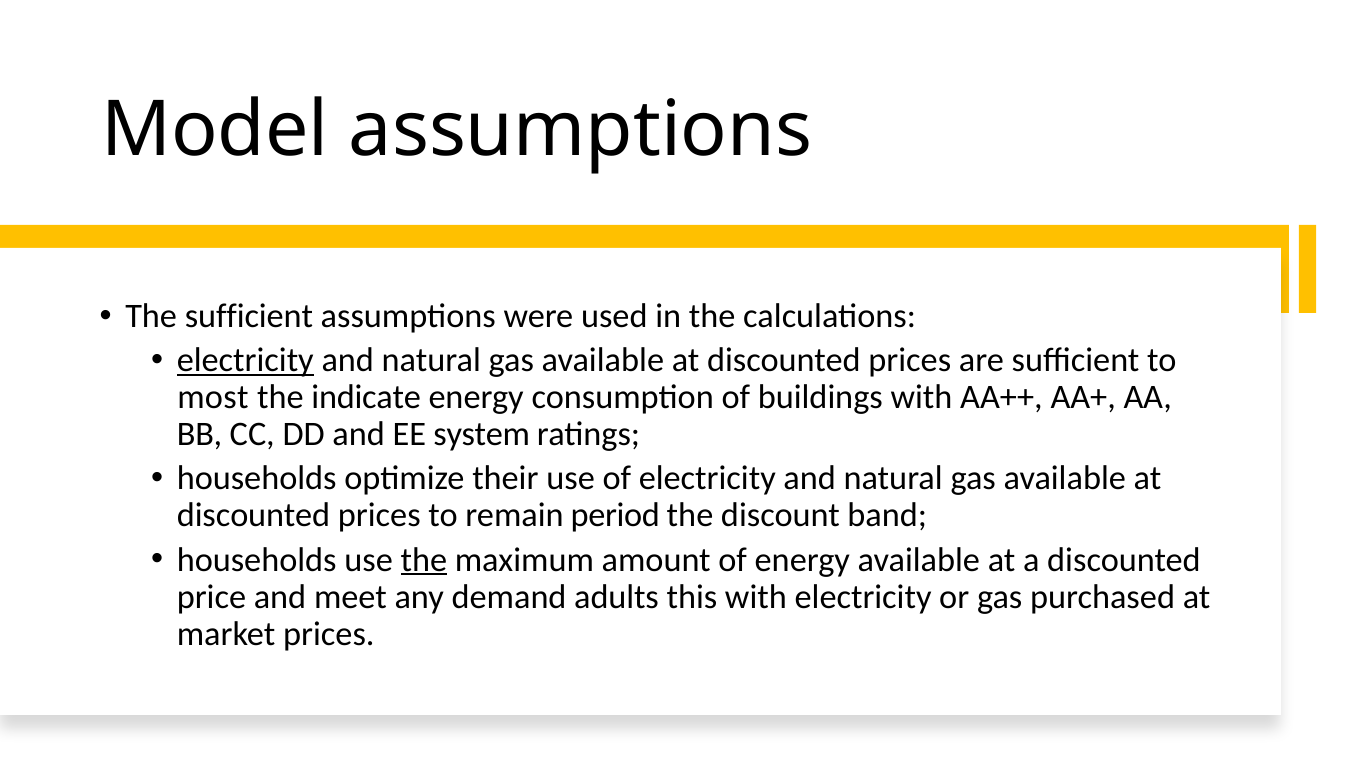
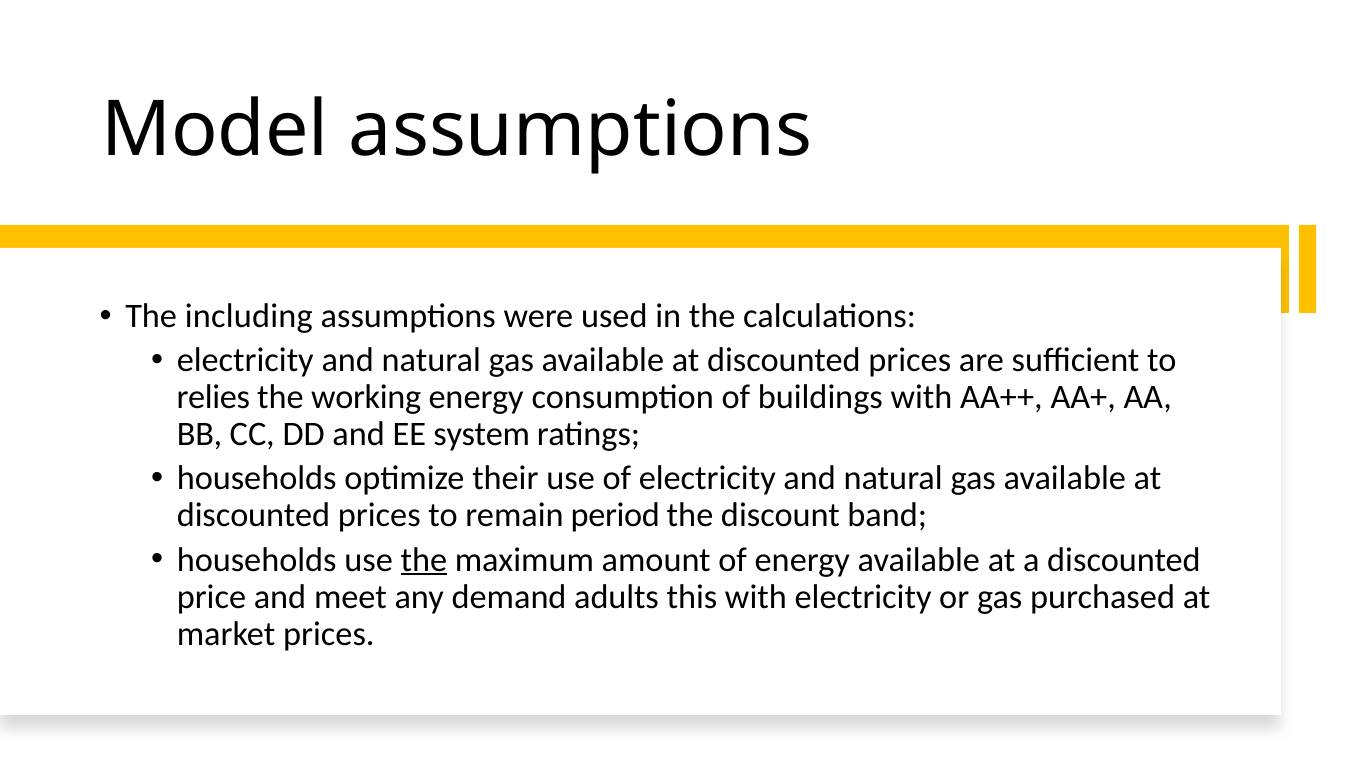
The sufficient: sufficient -> including (249, 316)
electricity underline: present -> none (245, 360)
most: most -> relies (213, 397)
indicate: indicate -> working (366, 397)
